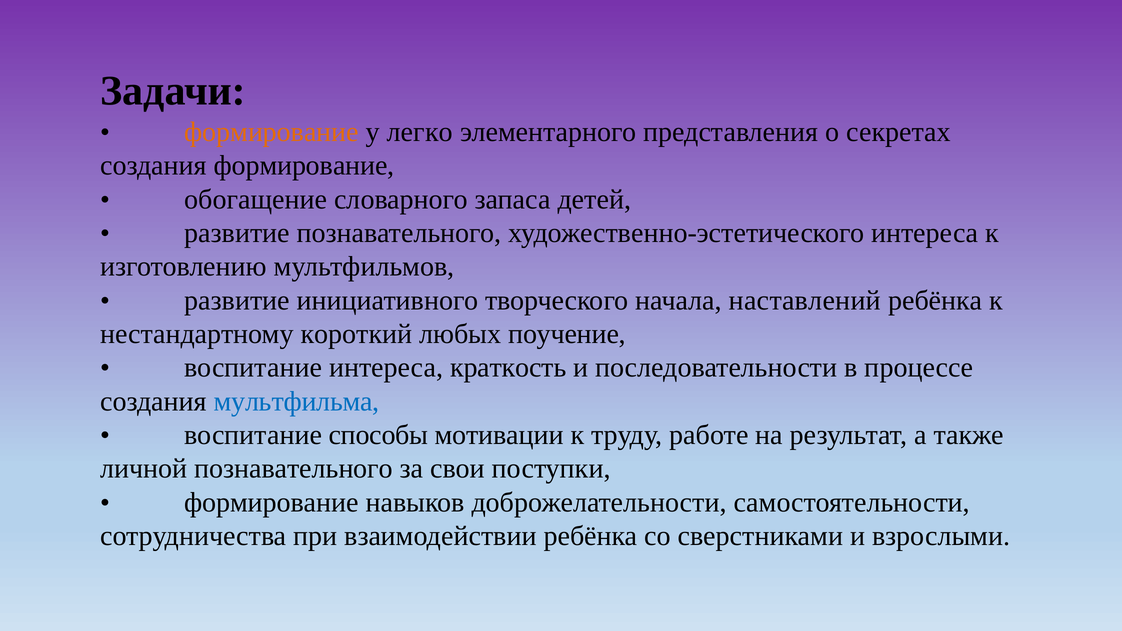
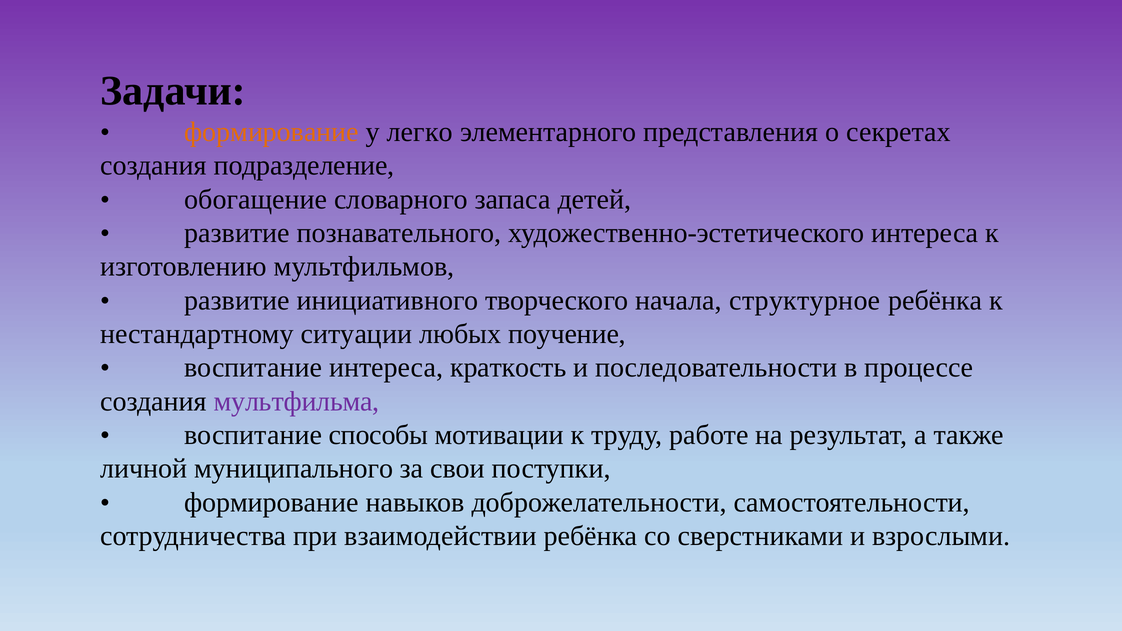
создания формирование: формирование -> подразделение (304, 166)
наставлений: наставлений -> структурное (805, 300)
короткий: короткий -> ситуации (356, 334)
мультфильма colour: blue -> purple (297, 401)
личной познавательного: познавательного -> муниципального (294, 469)
